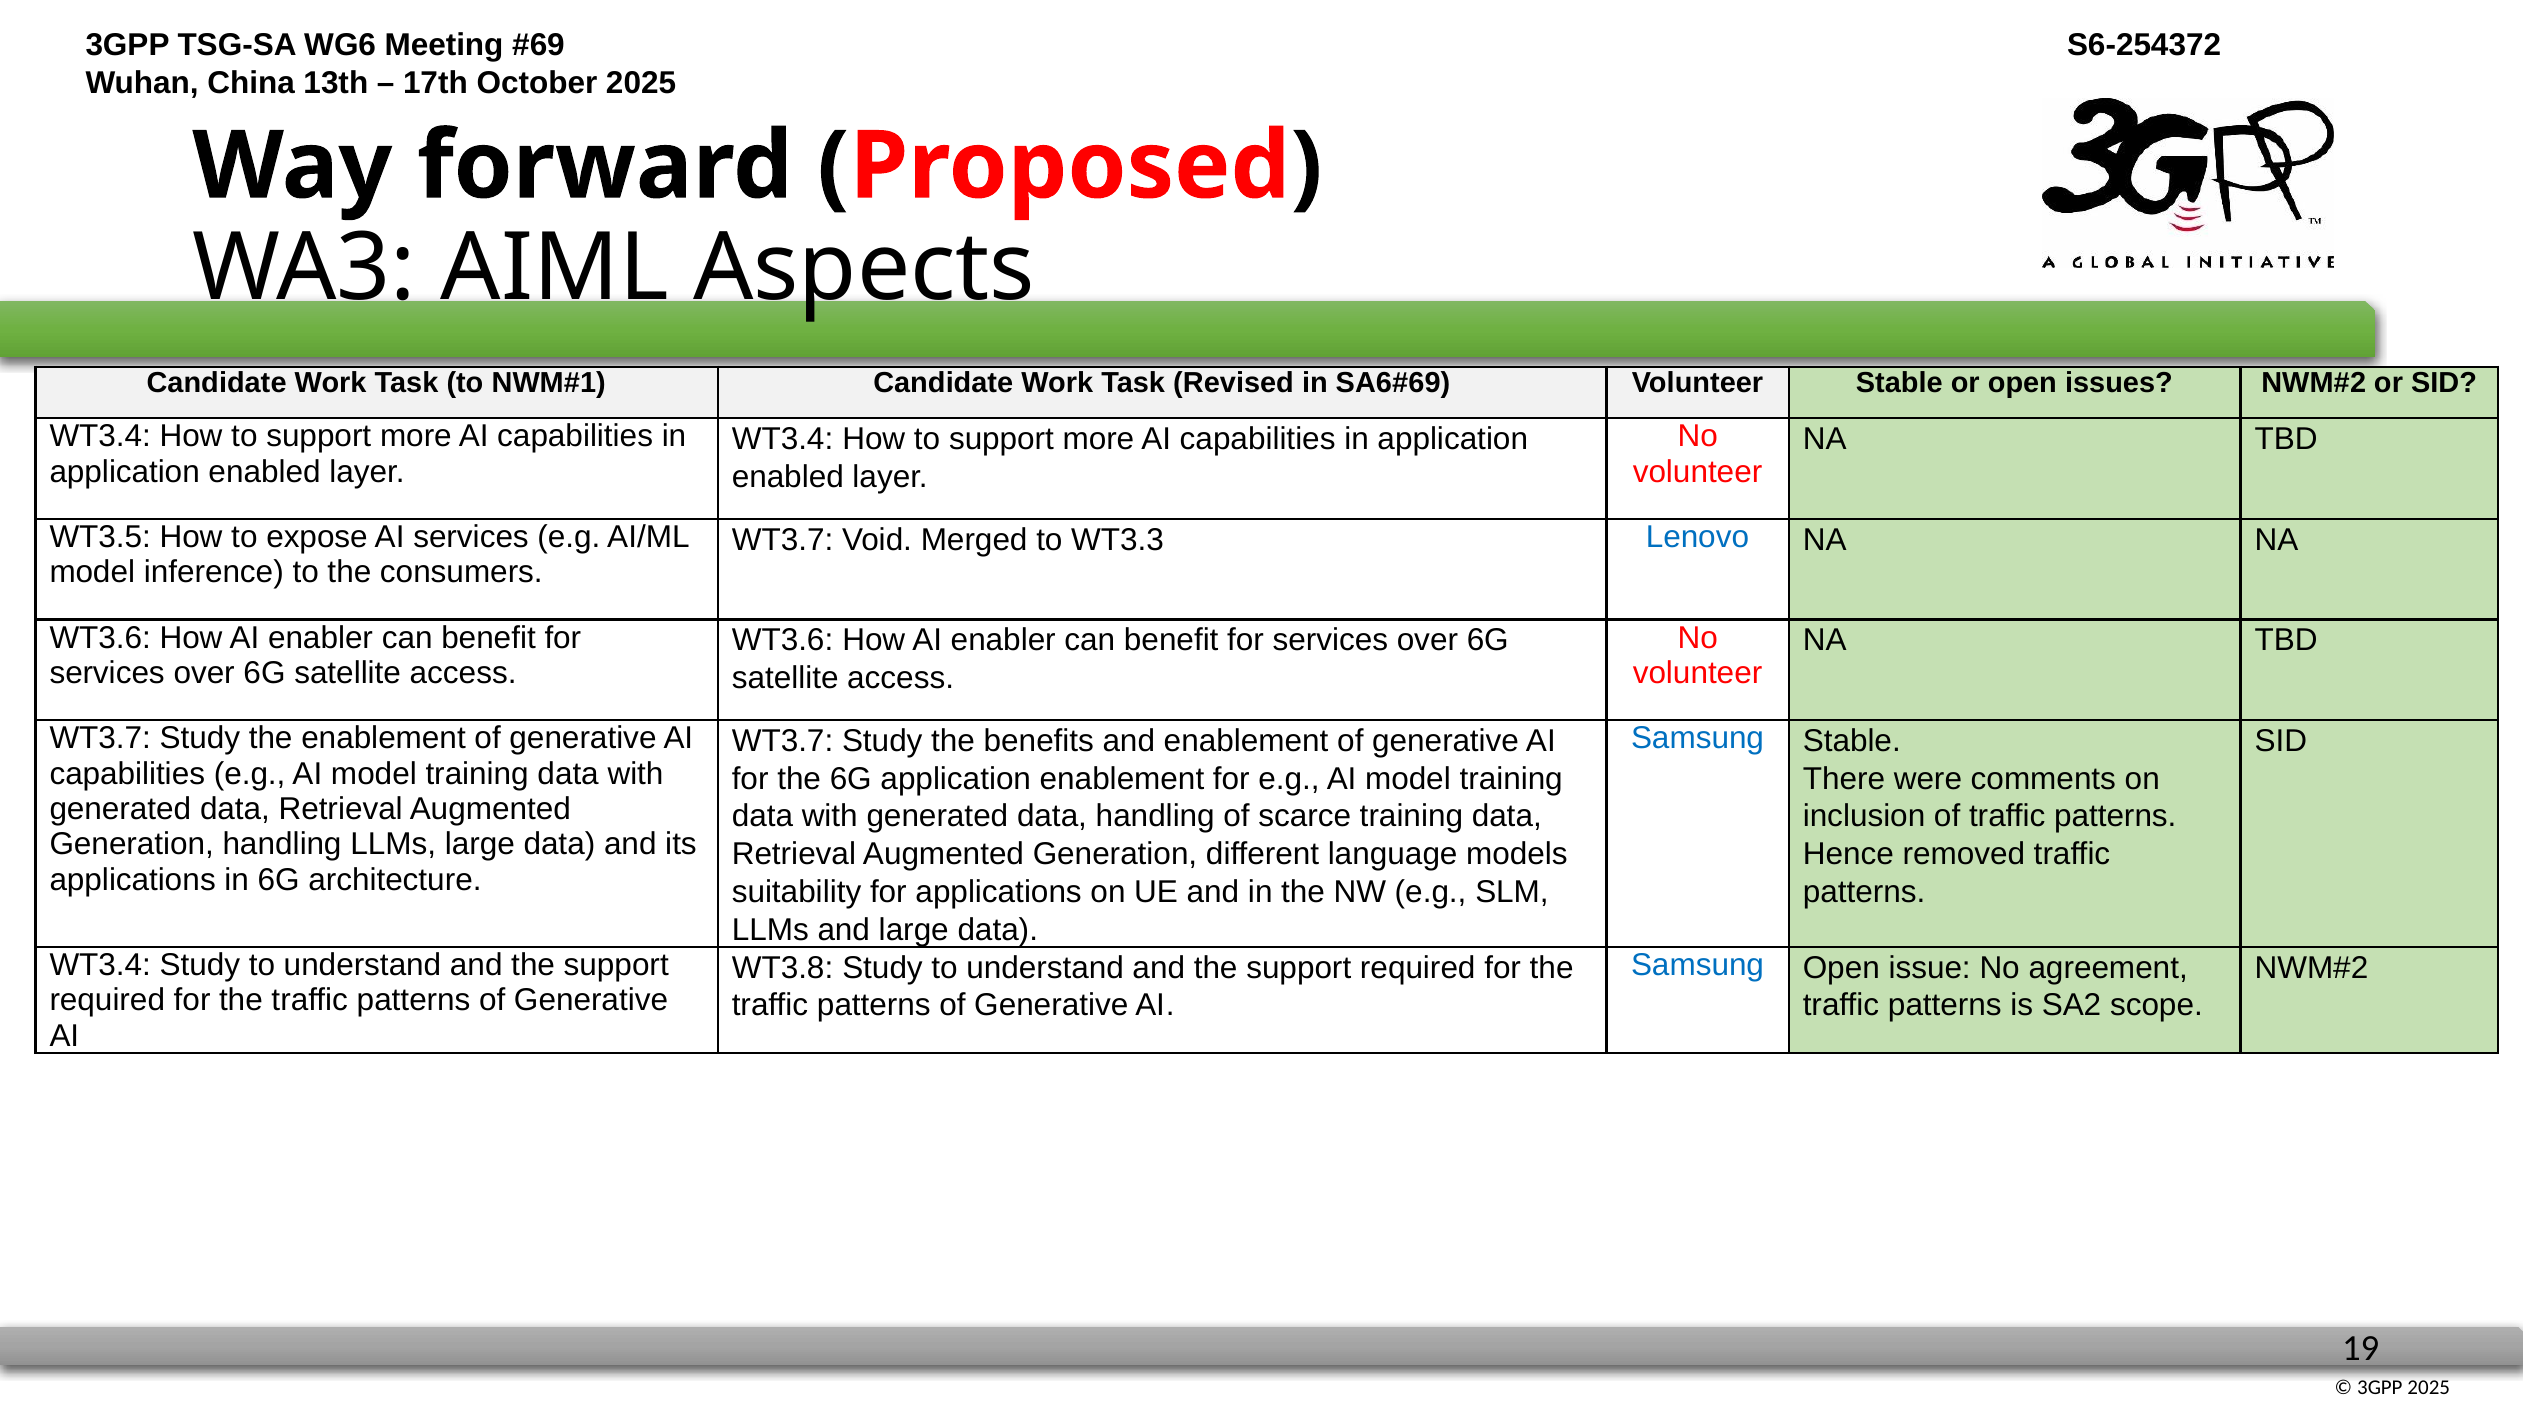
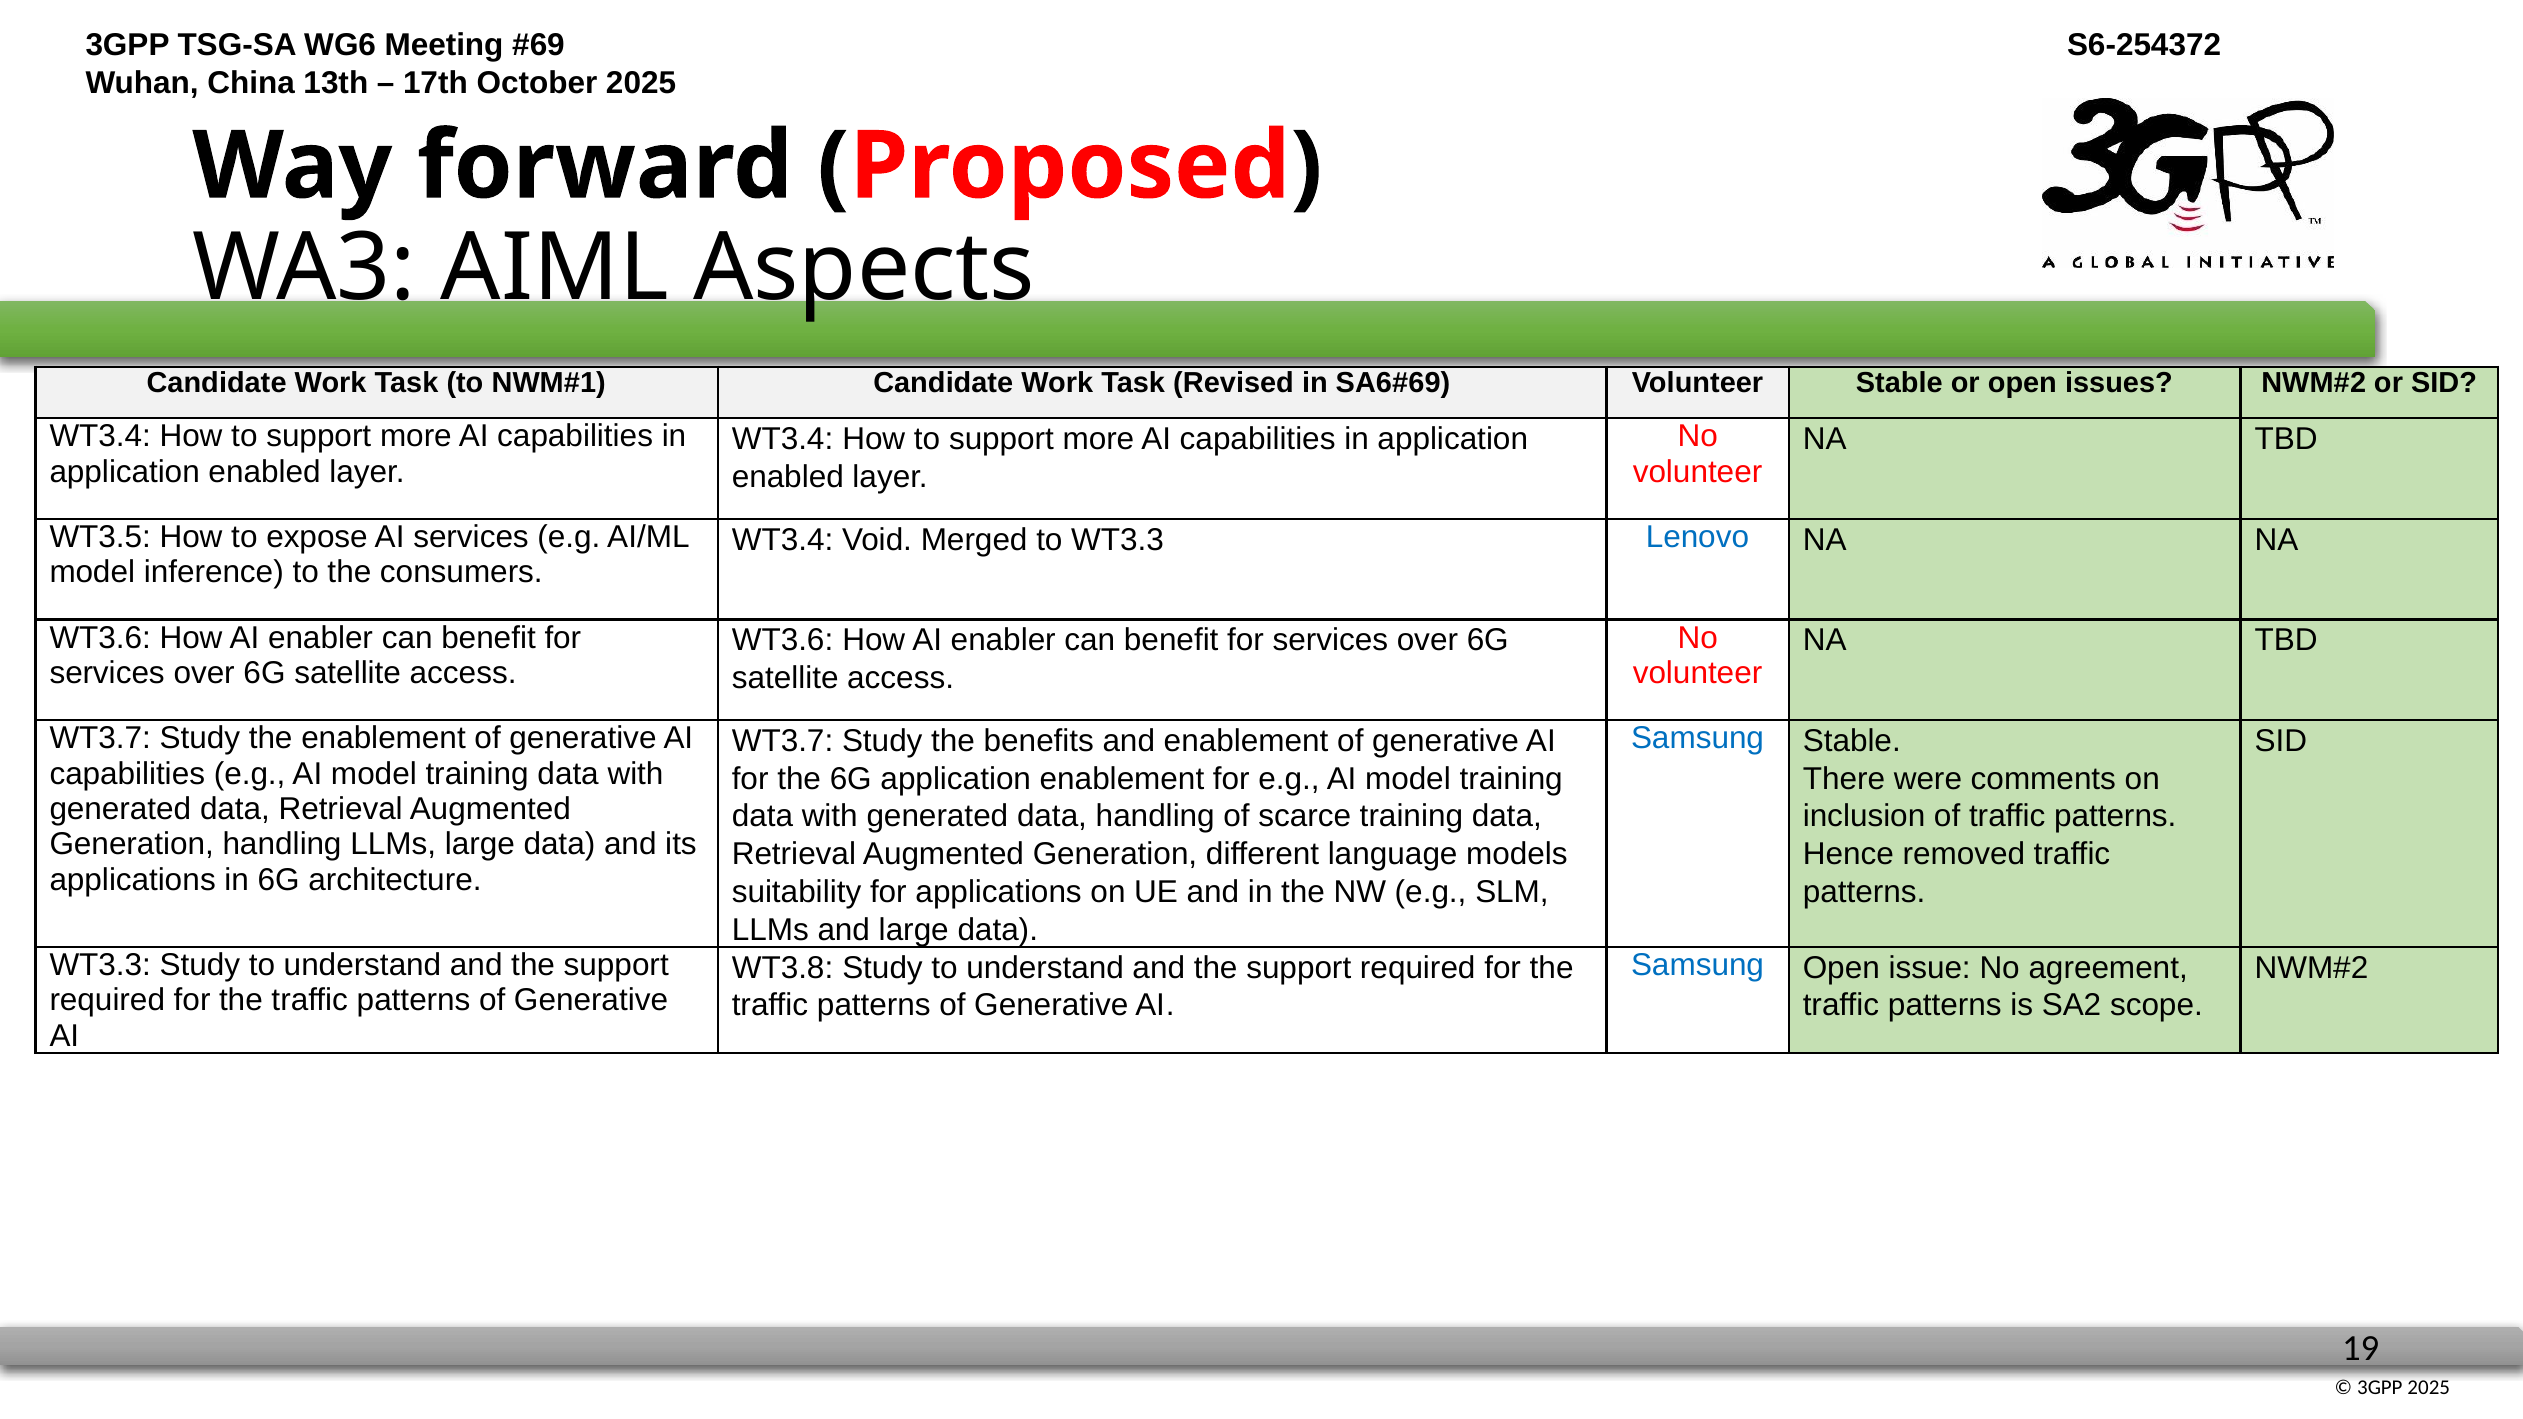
WT3.7: WT3.7 -> WT3.4 (783, 540)
WT3.4: WT3.4 -> WT3.3 (100, 965)
